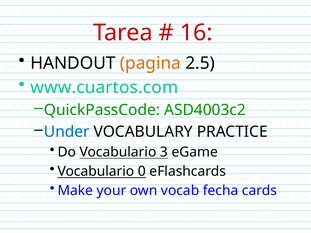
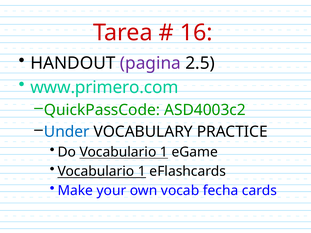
pagina colour: orange -> purple (150, 63)
www.cuartos.com: www.cuartos.com -> www.primero.com (104, 87)
Do Vocabulario 3: 3 -> 1 (164, 152)
0: 0 -> 1 (142, 171)
